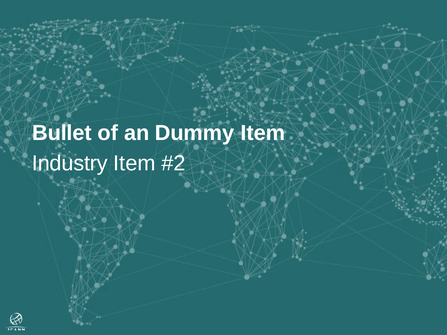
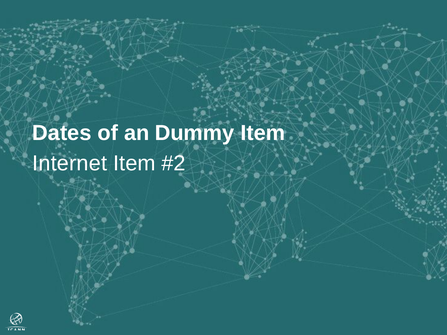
Bullet: Bullet -> Dates (62, 133)
Industry: Industry -> Internet (70, 163)
